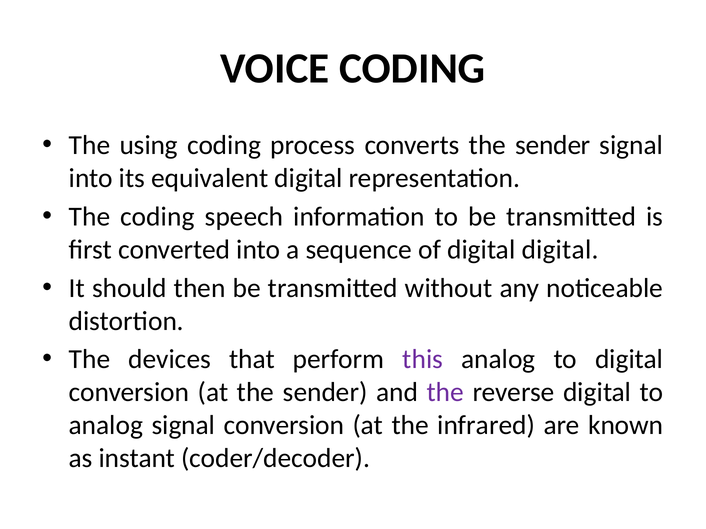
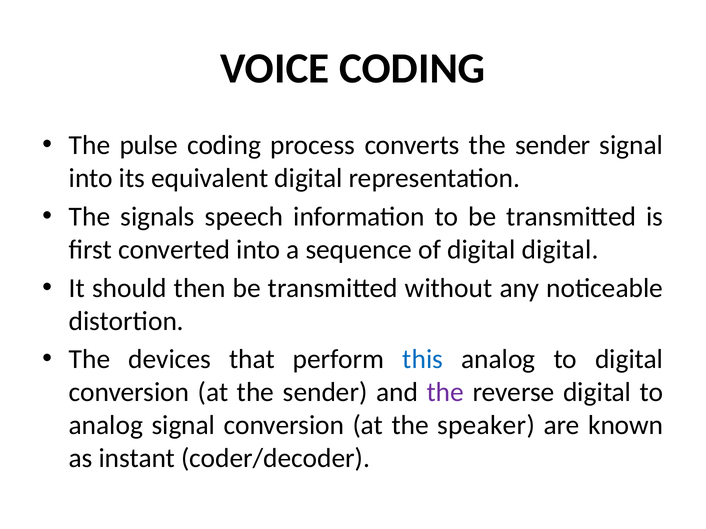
using: using -> pulse (149, 145)
The coding: coding -> signals (158, 217)
this colour: purple -> blue (423, 360)
infrared: infrared -> speaker (486, 426)
